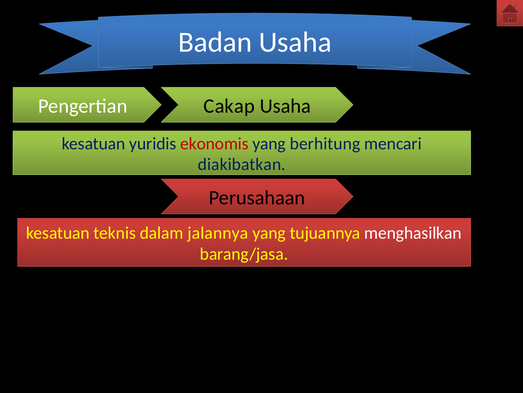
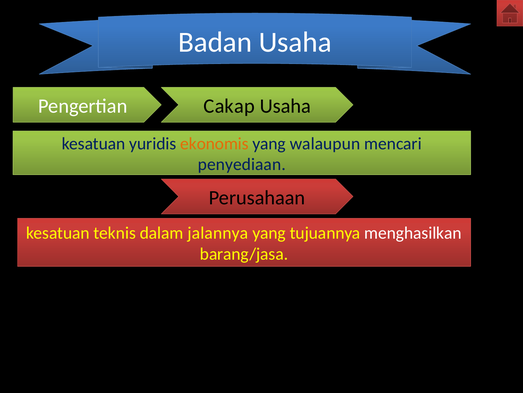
ekonomis colour: red -> orange (214, 143)
berhitung: berhitung -> walaupun (325, 143)
diakibatkan: diakibatkan -> penyediaan (242, 164)
